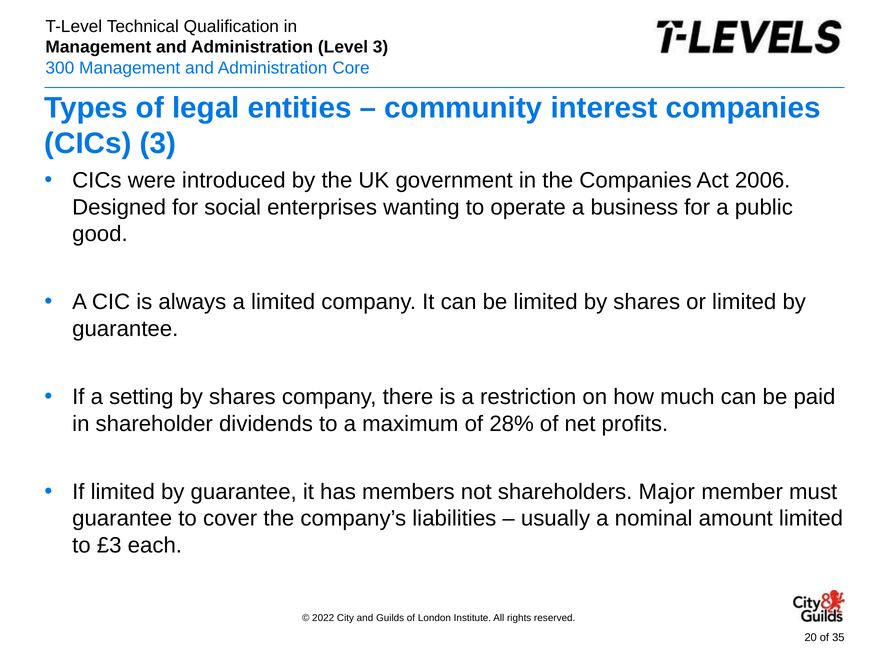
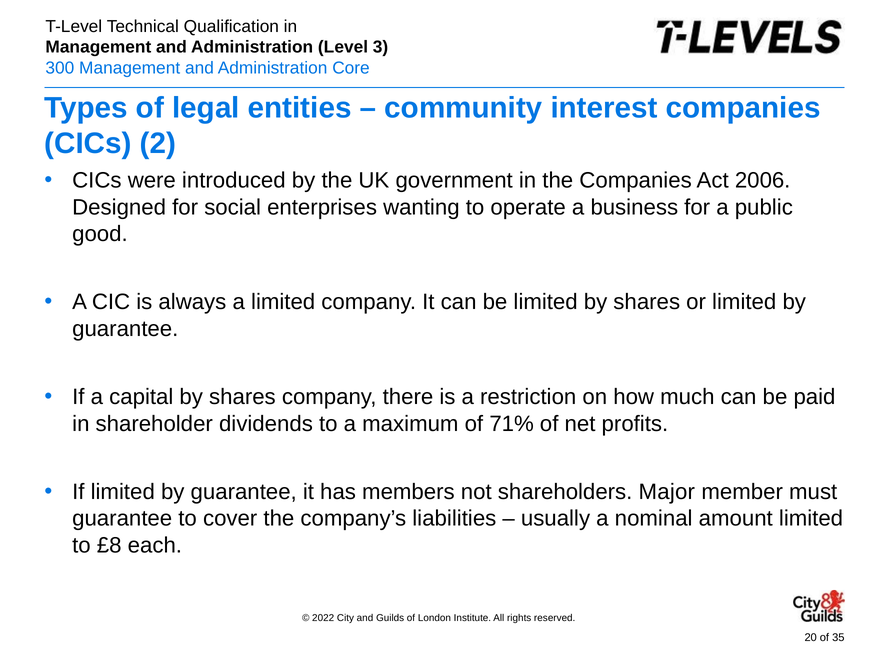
CICs 3: 3 -> 2 (158, 144)
setting: setting -> capital (141, 397)
28%: 28% -> 71% (512, 424)
£3: £3 -> £8 (109, 545)
